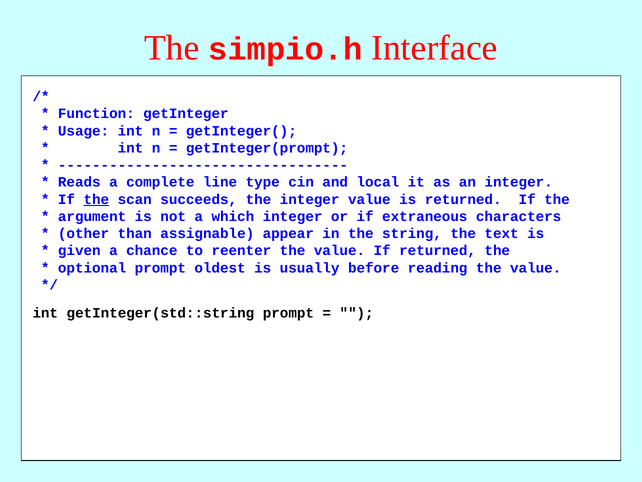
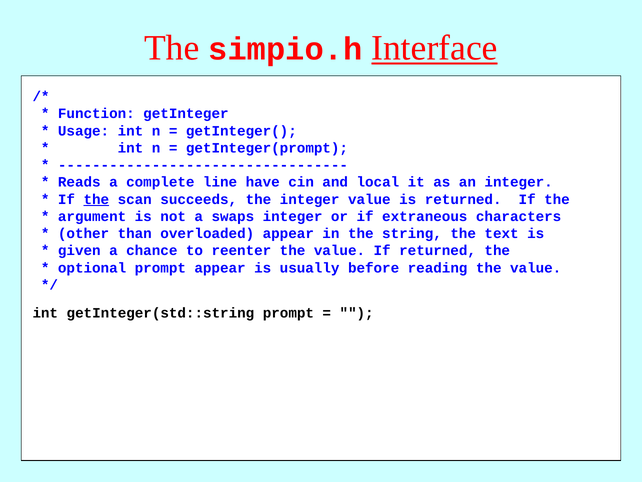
Interface underline: none -> present (435, 48)
type: type -> have (263, 182)
which: which -> swaps (233, 216)
assignable: assignable -> overloaded (207, 233)
prompt oldest: oldest -> appear (220, 268)
